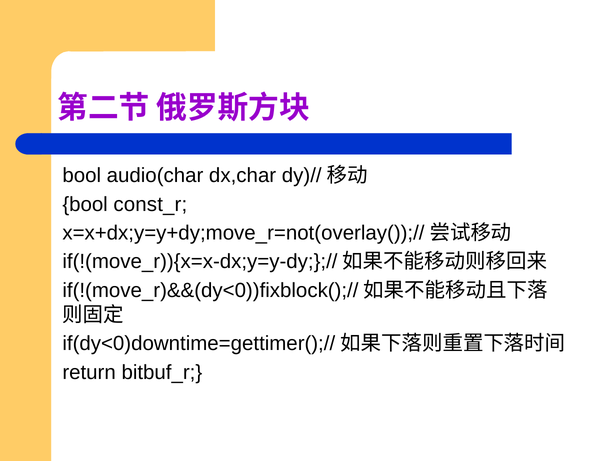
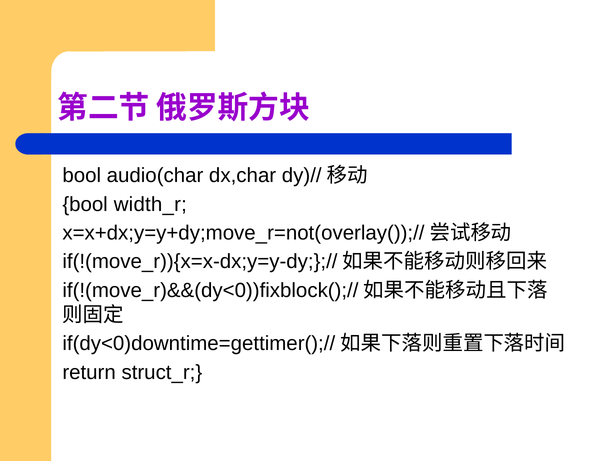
const_r: const_r -> width_r (150, 204)
bitbuf_r: bitbuf_r -> struct_r (162, 372)
